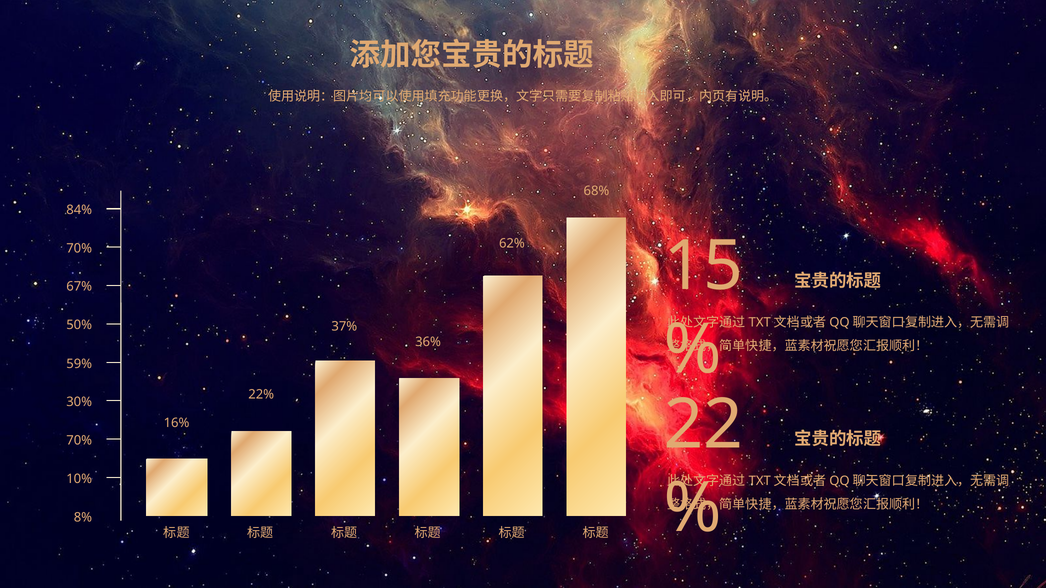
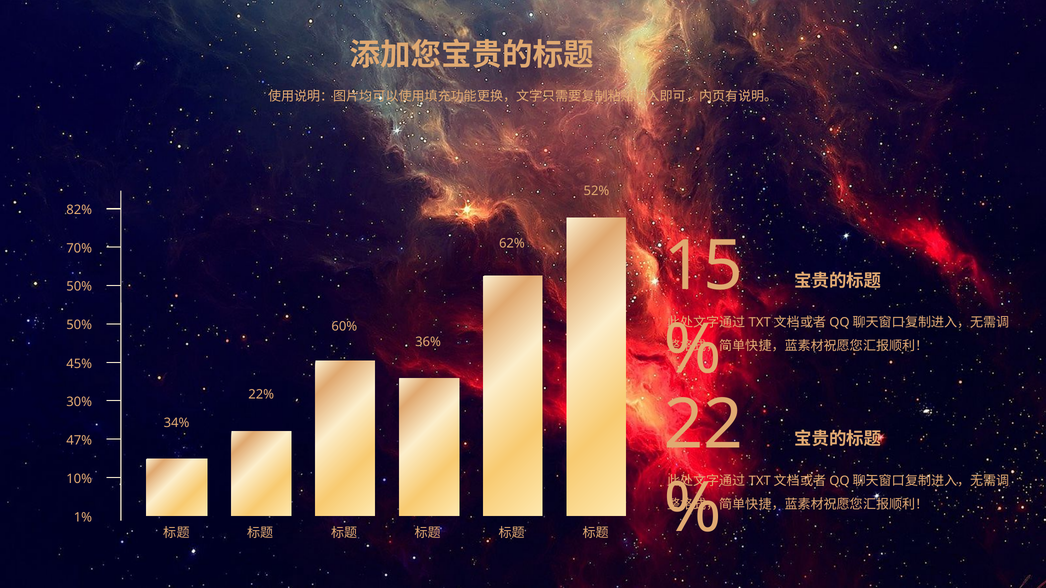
68%: 68% -> 52% (596, 191)
84%: 84% -> 82% (79, 210)
67%: 67% -> 50% (79, 287)
37%: 37% -> 60% (344, 326)
59%: 59% -> 45% (79, 364)
16%: 16% -> 34% (177, 423)
70%: 70% -> 47% (79, 441)
8%: 8% -> 1% (83, 518)
